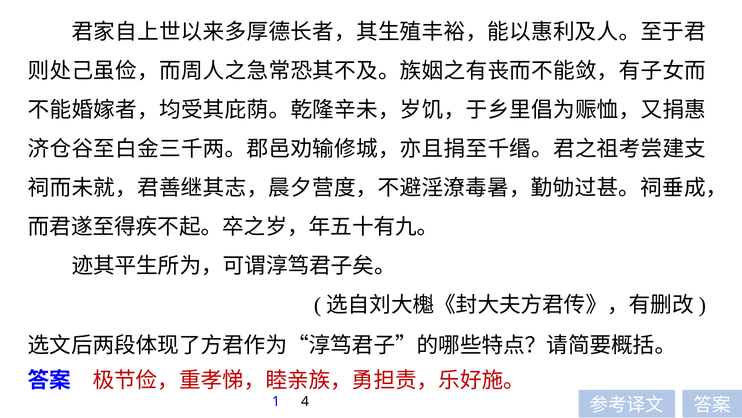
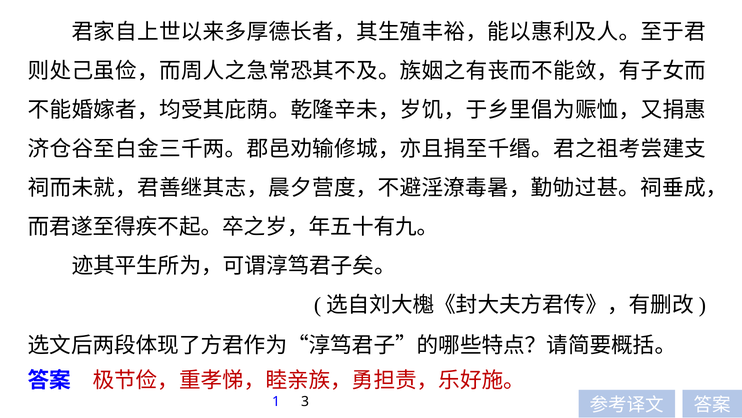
4: 4 -> 3 (305, 401)
